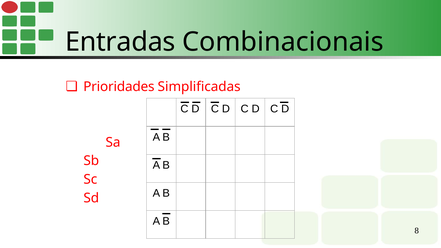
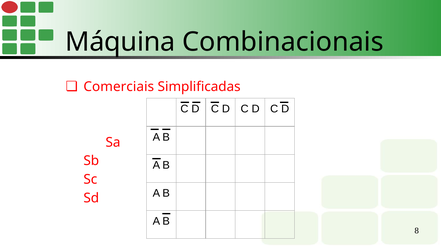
Entradas: Entradas -> Máquina (120, 42)
Prioridades: Prioridades -> Comerciais (119, 87)
